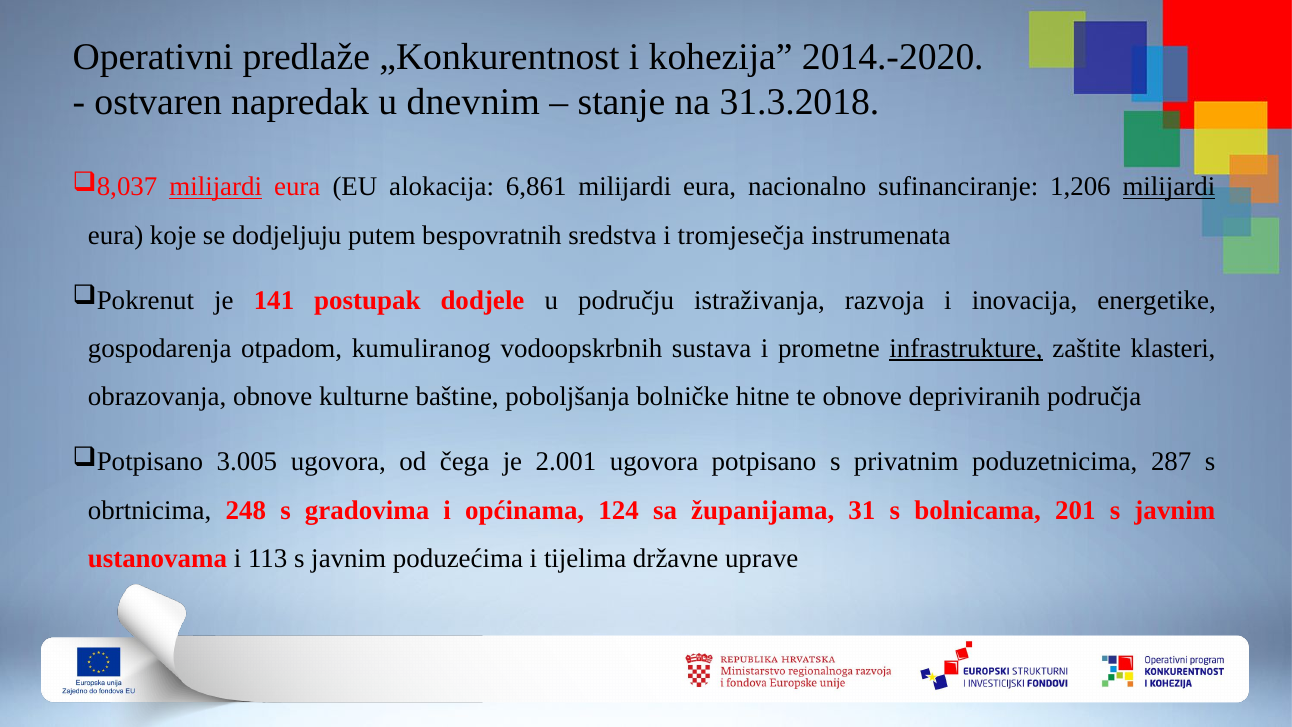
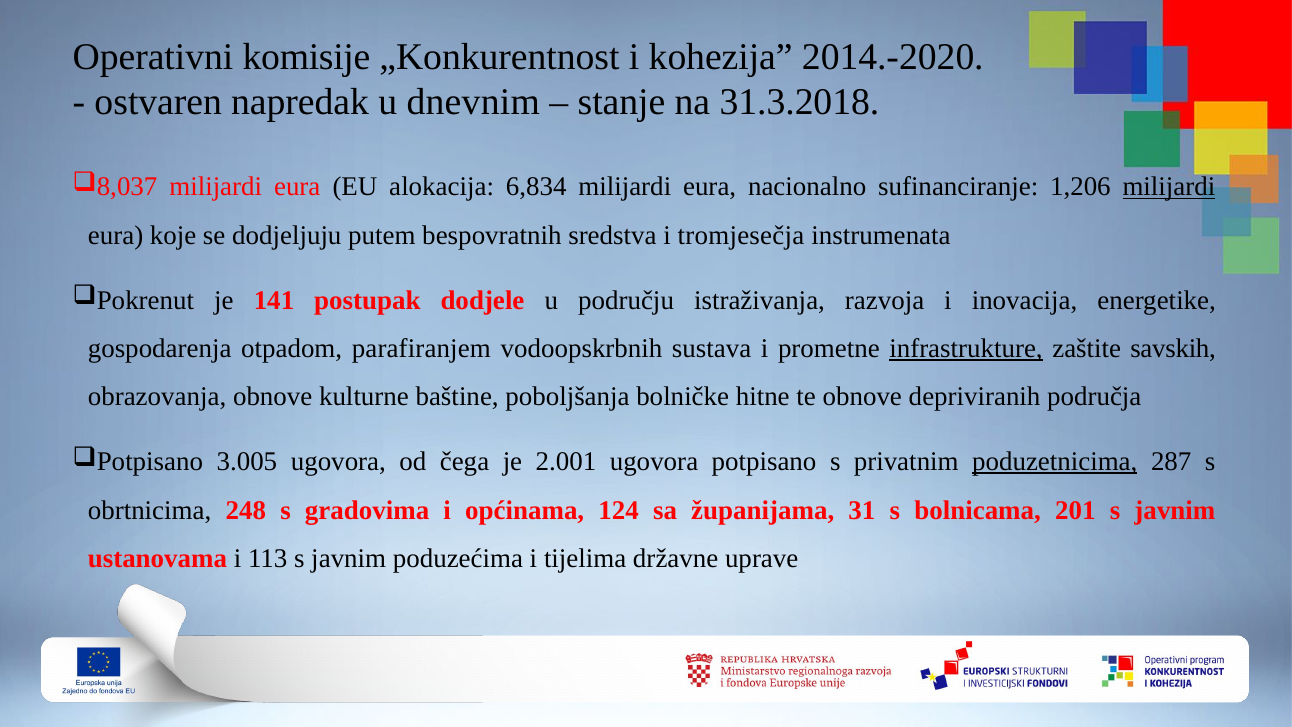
predlaže: predlaže -> komisije (306, 57)
milijardi underline: present -> none (216, 187)
6,861: 6,861 -> 6,834 (536, 187)
kumuliranog: kumuliranog -> parafiranjem (421, 348)
klasteri: klasteri -> savskih (1173, 348)
poduzetnicima underline: none -> present (1055, 462)
